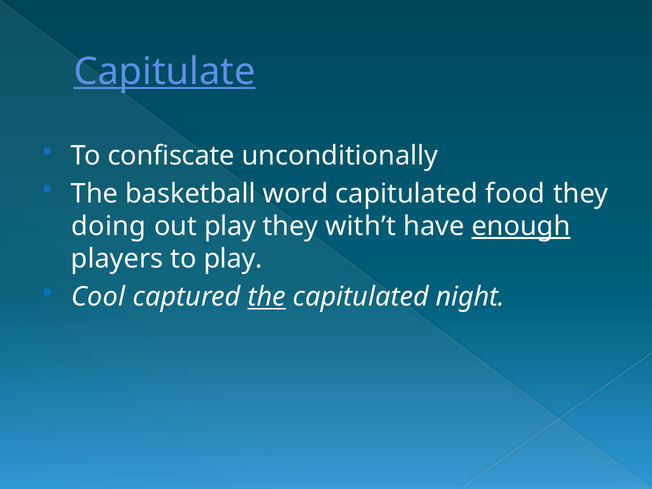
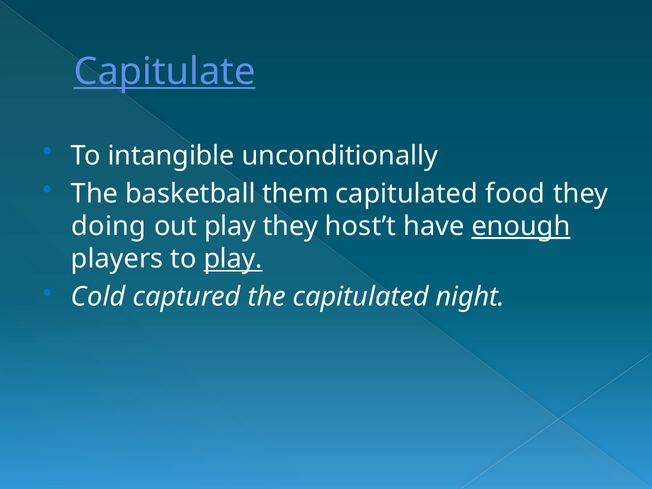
confiscate: confiscate -> intangible (171, 156)
word: word -> them (296, 194)
with’t: with’t -> host’t (361, 226)
play underline: none -> present (233, 259)
Cool: Cool -> Cold (98, 297)
the underline: present -> none (267, 297)
